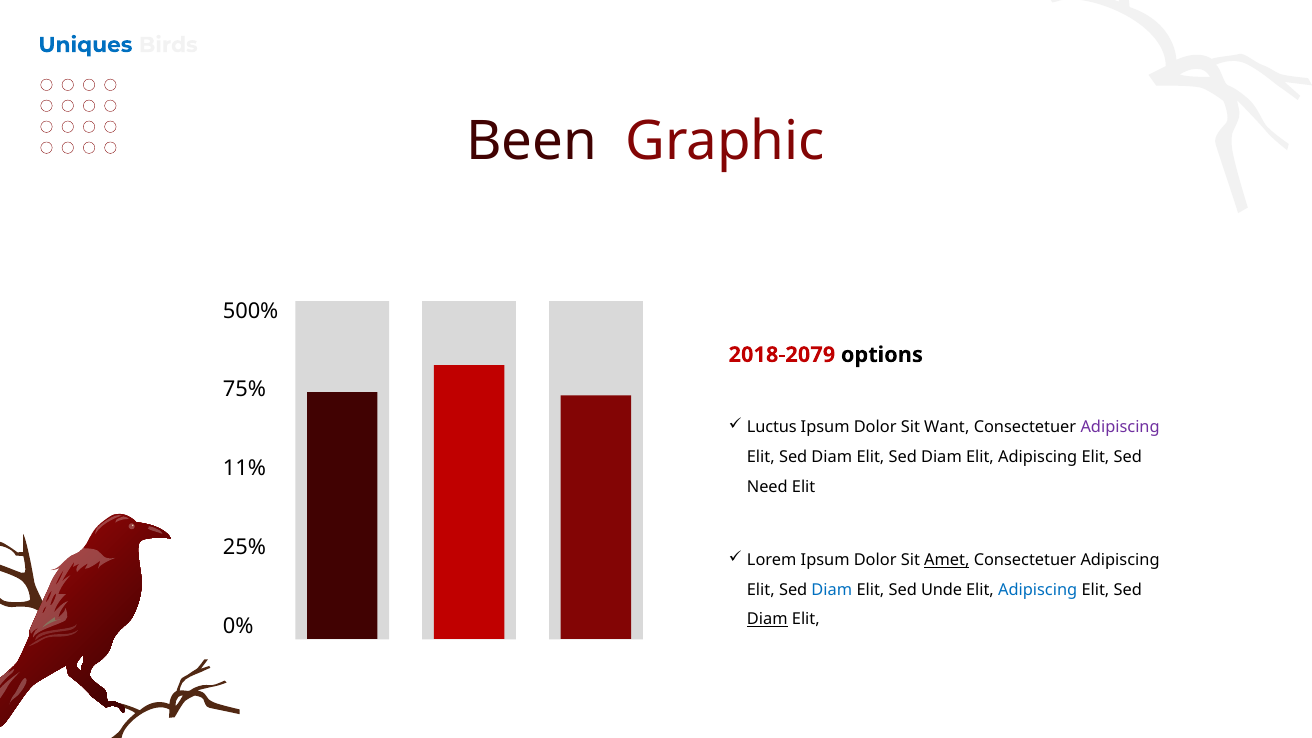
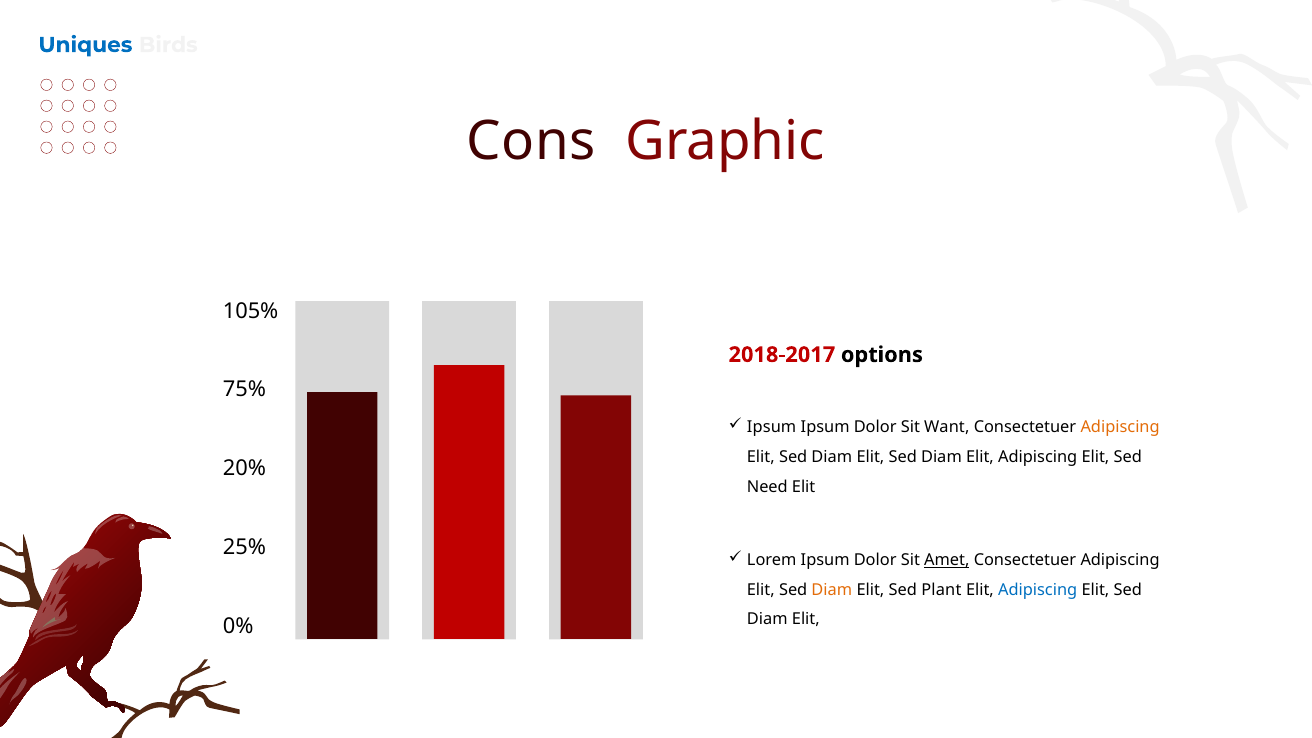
Been: Been -> Cons (531, 141)
500%: 500% -> 105% (251, 311)
2018-2079: 2018-2079 -> 2018-2017 (782, 355)
Luctus: Luctus -> Ipsum (772, 428)
Adipiscing colour: purple -> orange (1120, 428)
11%: 11% -> 20% (244, 468)
Diam colour: blue -> orange (832, 590)
Unde: Unde -> Plant (941, 590)
Diam underline: present -> none (767, 620)
